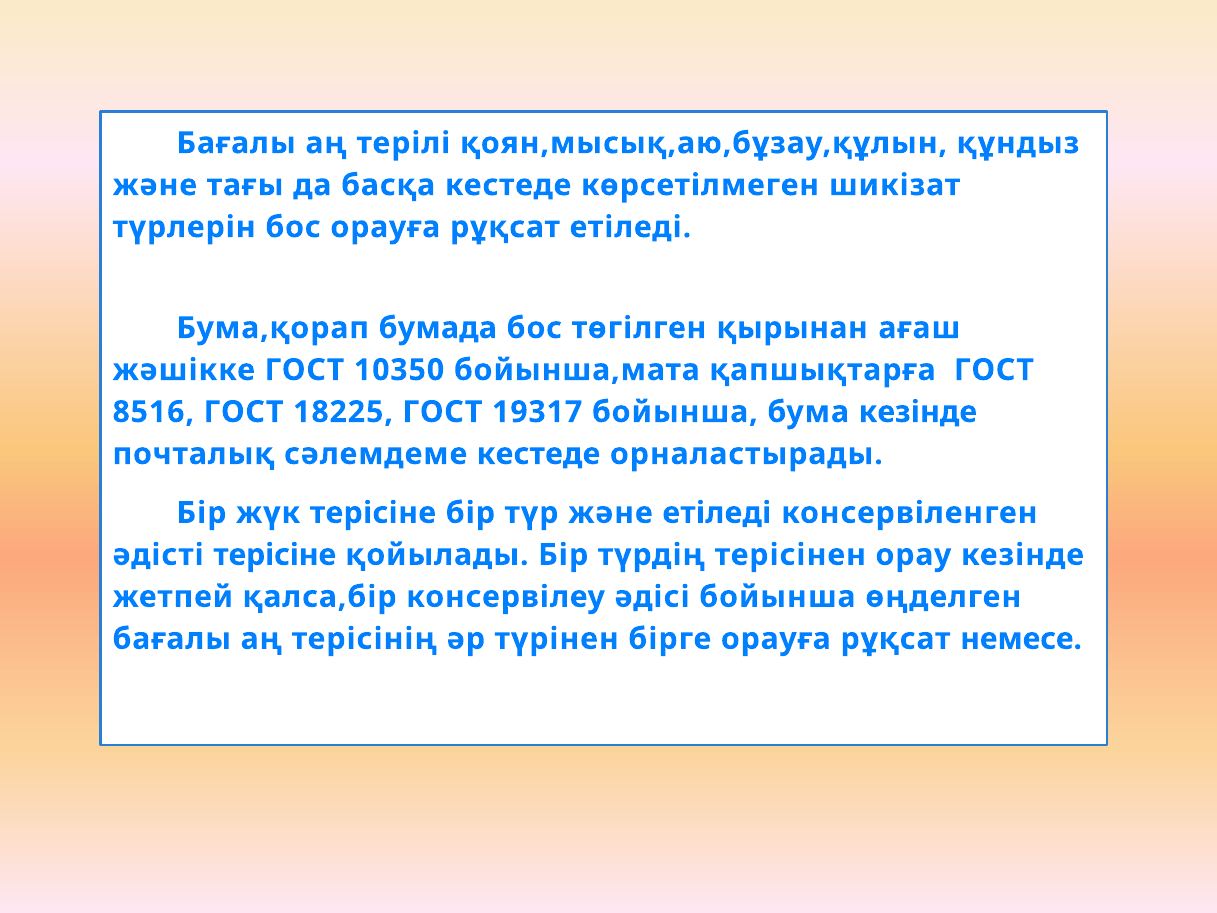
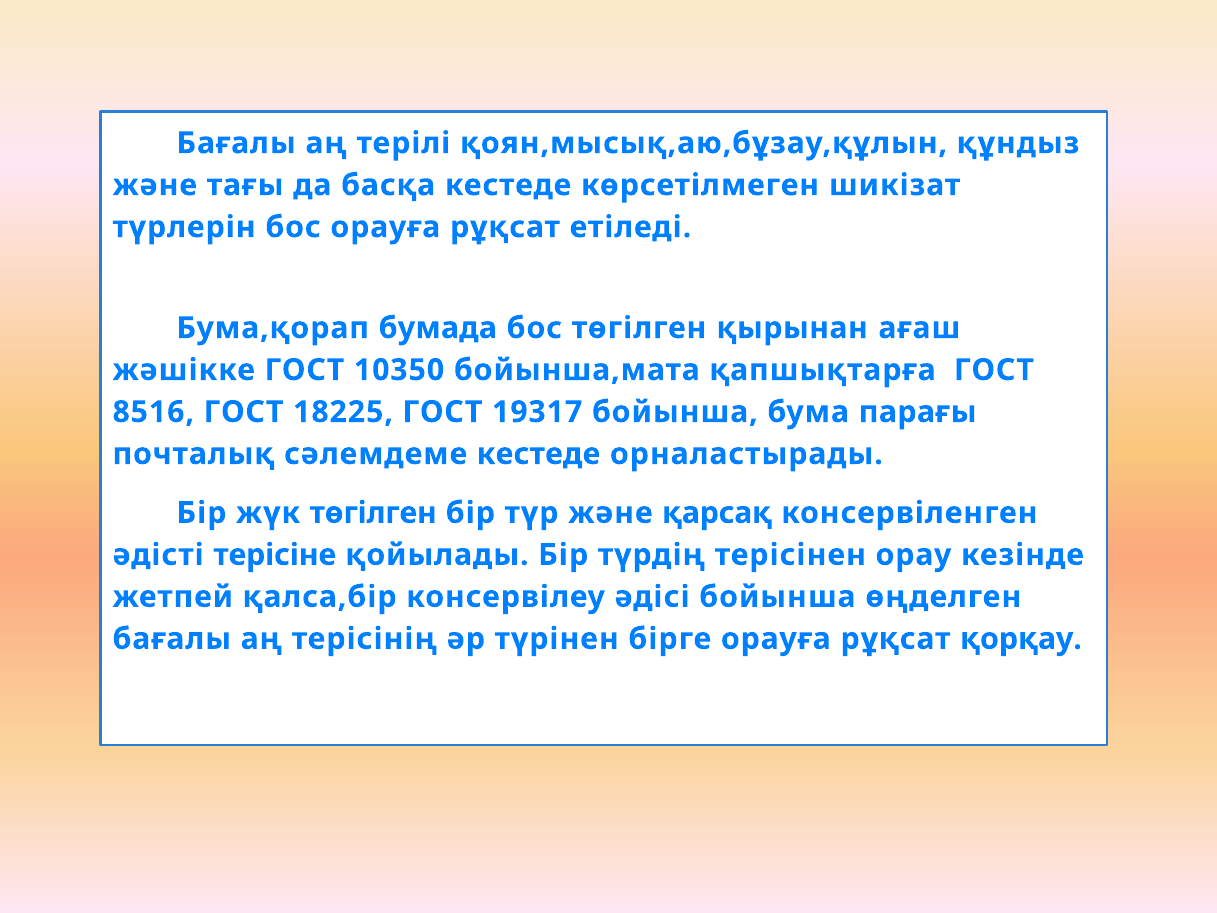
бума кезінде: кезінде -> парағы (918, 412)
жүк терісіне: терісіне -> төгілген (373, 513)
және етіледі: етіледі -> қарсақ (717, 513)
немесе: немесе -> қорқау (1021, 639)
